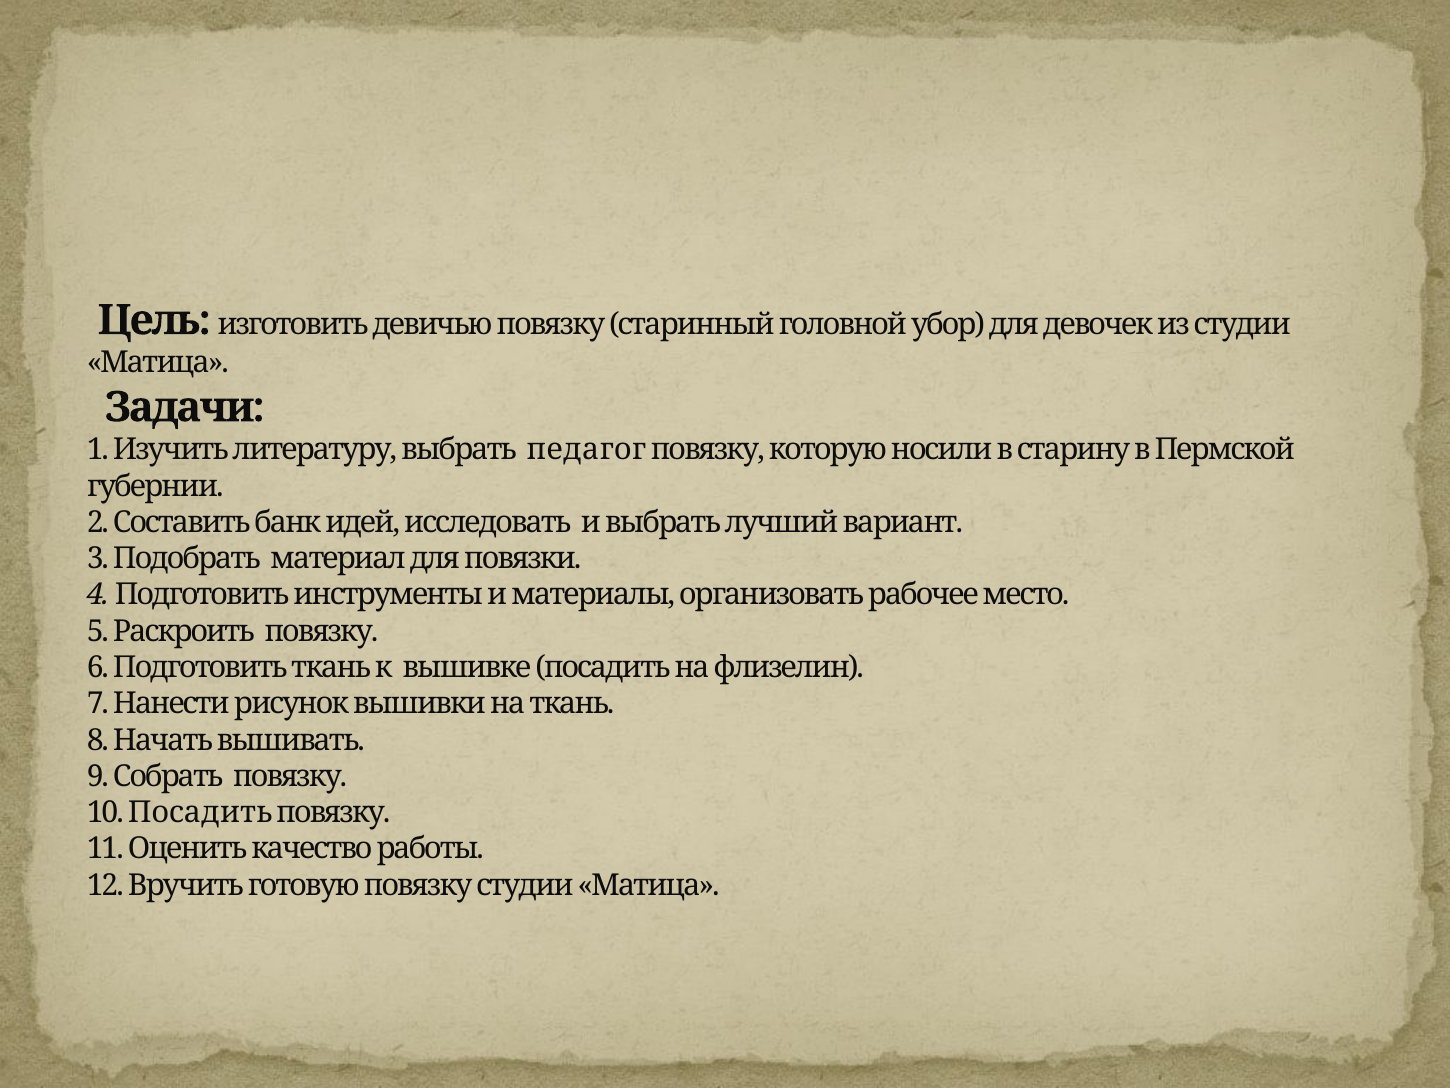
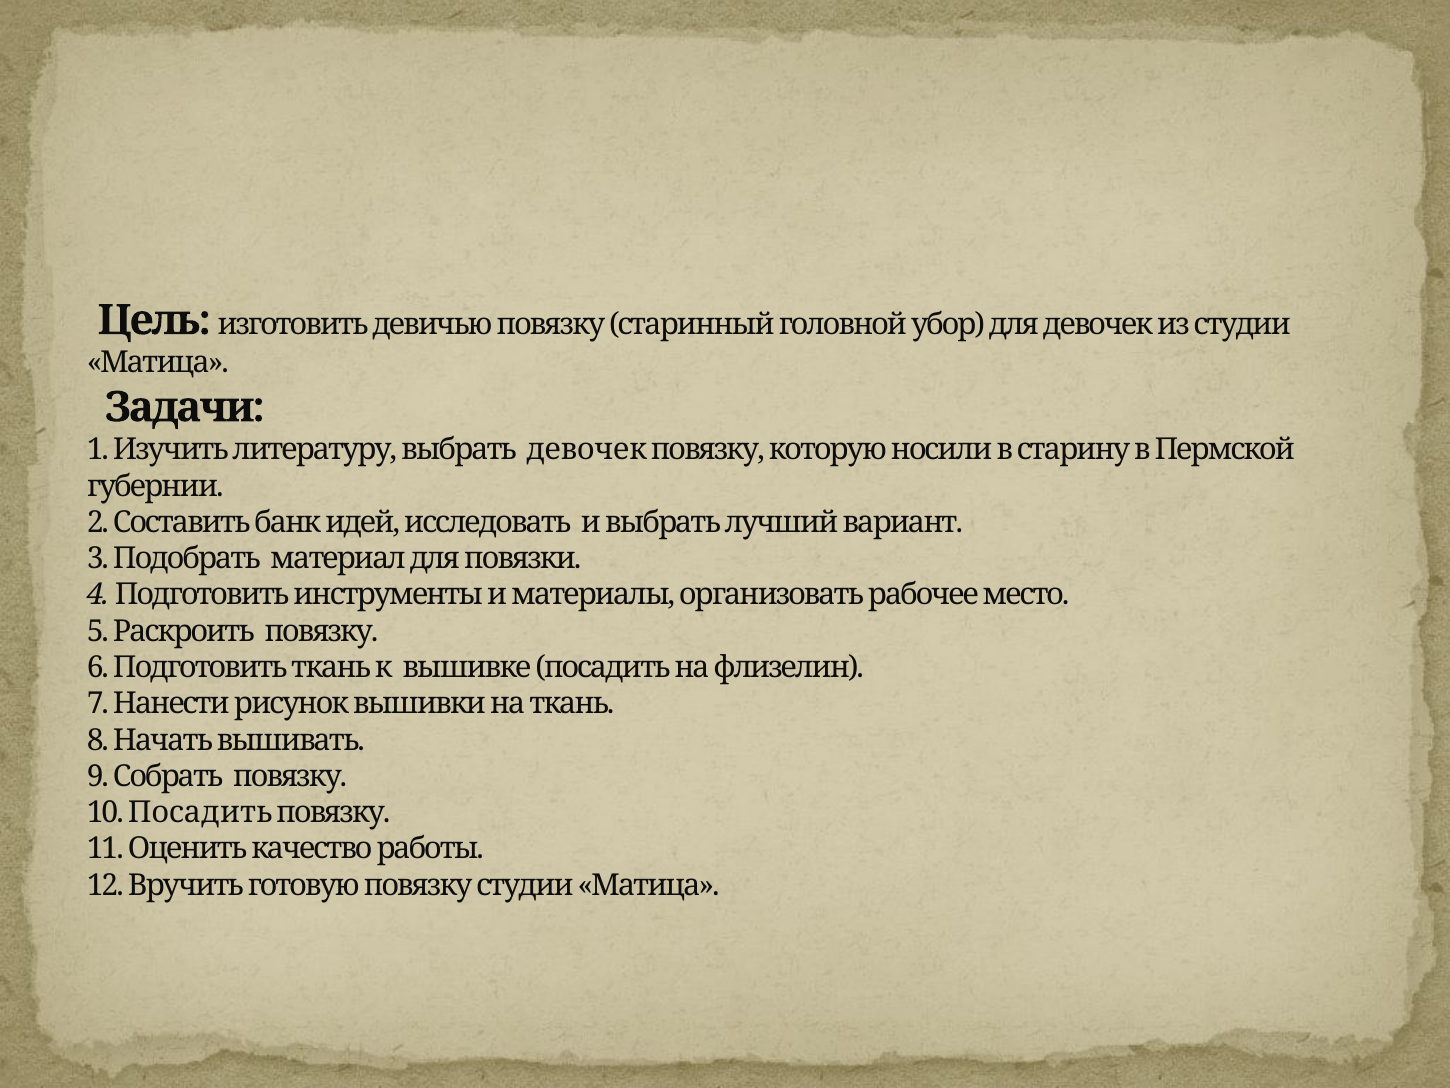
выбрать педагог: педагог -> девочек (587, 450)
